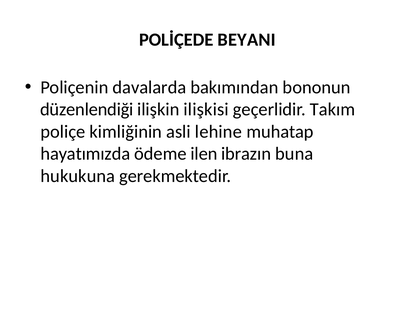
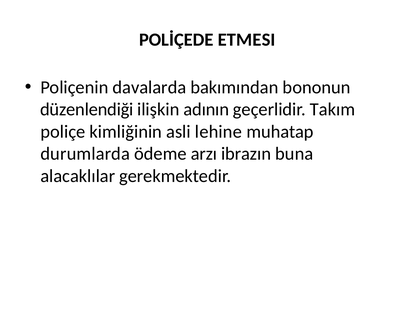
BEYANI: BEYANI -> ETMESI (247, 40)
ilişkisi: ilişkisi -> adının (206, 109)
hayatımızda: hayatımızda -> durumlarda (85, 153)
ilen: ilen -> arzı (204, 153)
hukukuna: hukukuna -> alacaklılar (78, 176)
